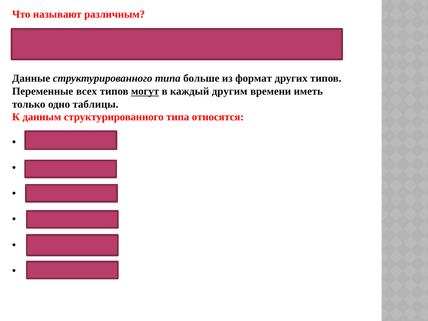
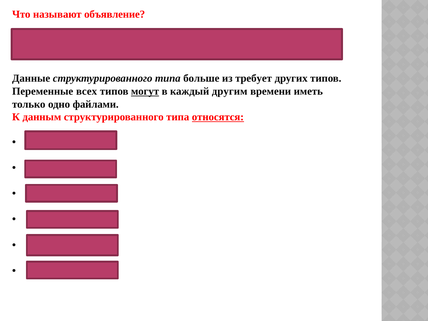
различным: различным -> объявление (115, 14)
формат: формат -> требует (254, 78)
таблицы: таблицы -> файлами (96, 104)
относятся underline: none -> present (218, 117)
